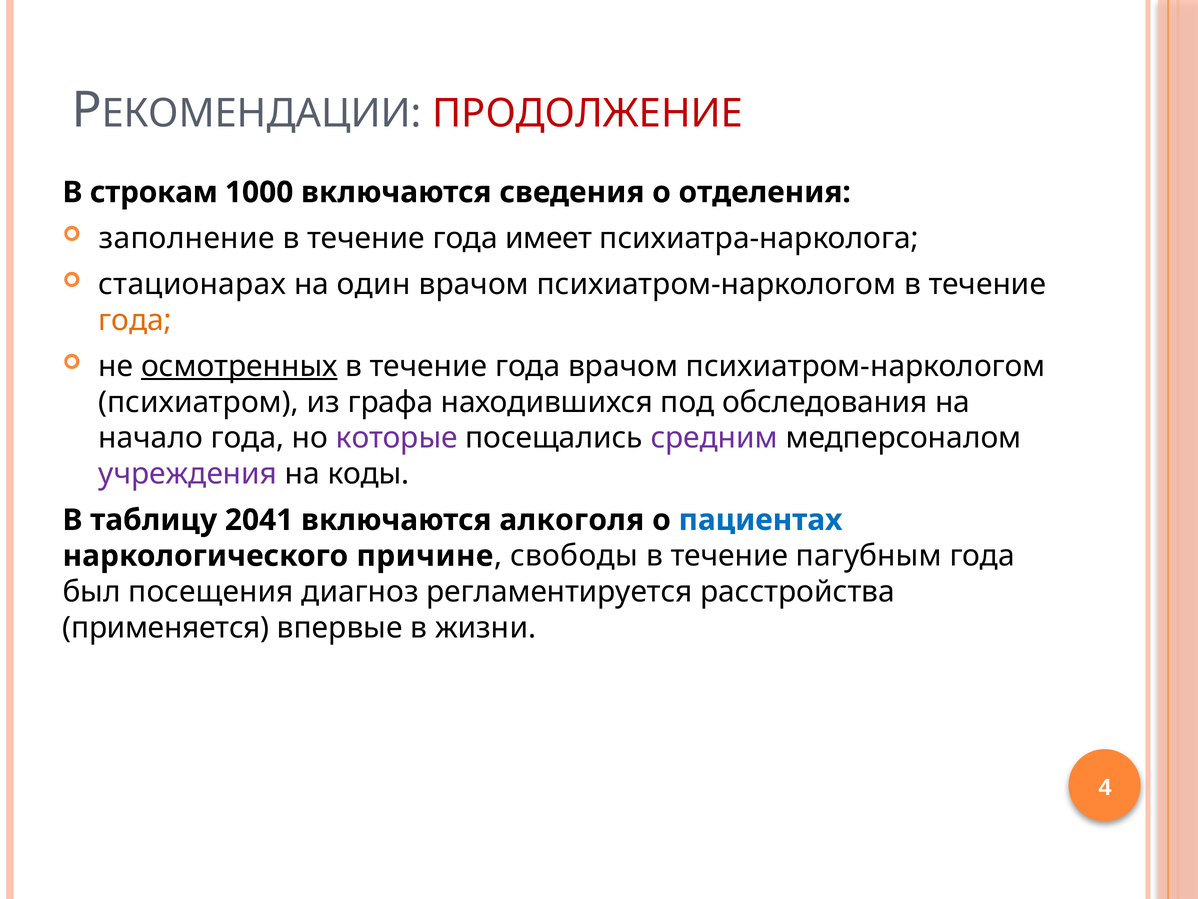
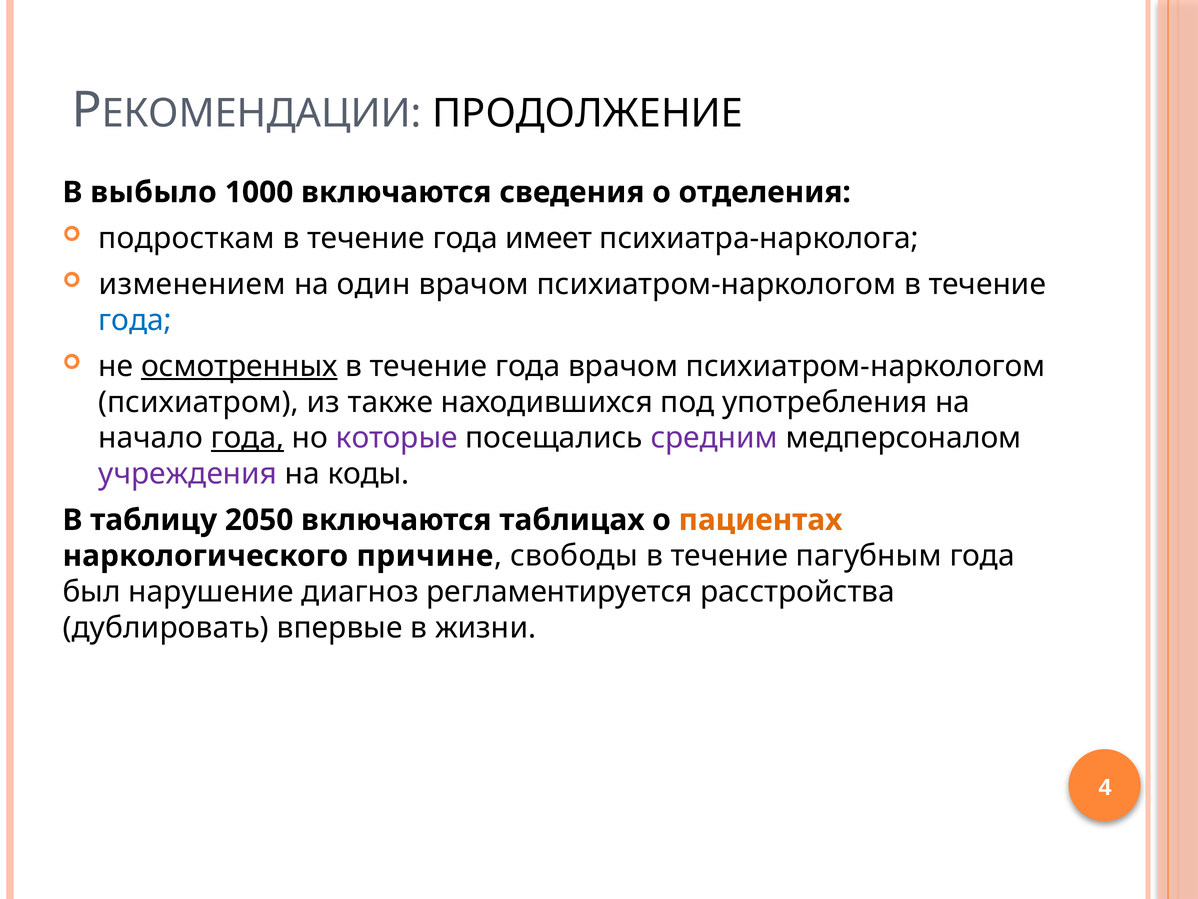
ПРОДОЛЖЕНИЕ colour: red -> black (588, 114)
строкам: строкам -> выбыло (153, 192)
заполнение: заполнение -> подросткам (187, 238)
стационарах: стационарах -> изменением (192, 284)
года colour: orange -> blue (135, 320)
графа: графа -> также (390, 402)
обследования: обследования -> употребления (825, 402)
года underline: none -> present (247, 438)
2041: 2041 -> 2050 (259, 520)
алкоголя: алкоголя -> таблицах (572, 520)
пациентах colour: blue -> orange (760, 520)
посещения: посещения -> нарушение (211, 592)
применяется: применяется -> дублировать (166, 628)
